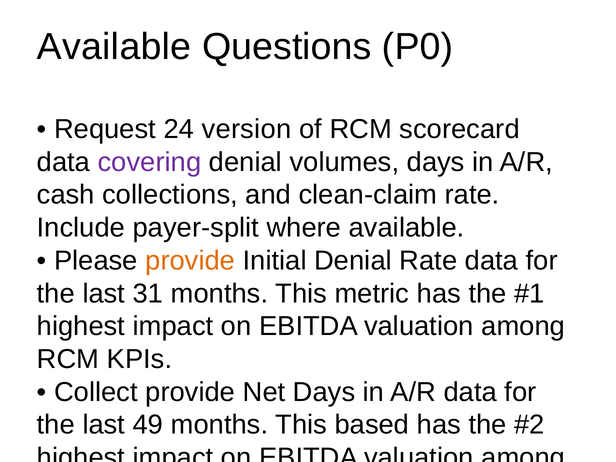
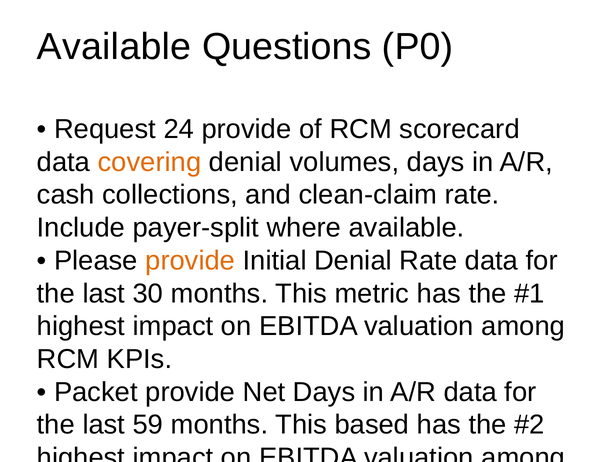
24 version: version -> provide (247, 129)
covering colour: purple -> orange (149, 162)
31: 31 -> 30 (148, 293)
Collect: Collect -> Packet (96, 392)
49: 49 -> 59 (148, 425)
